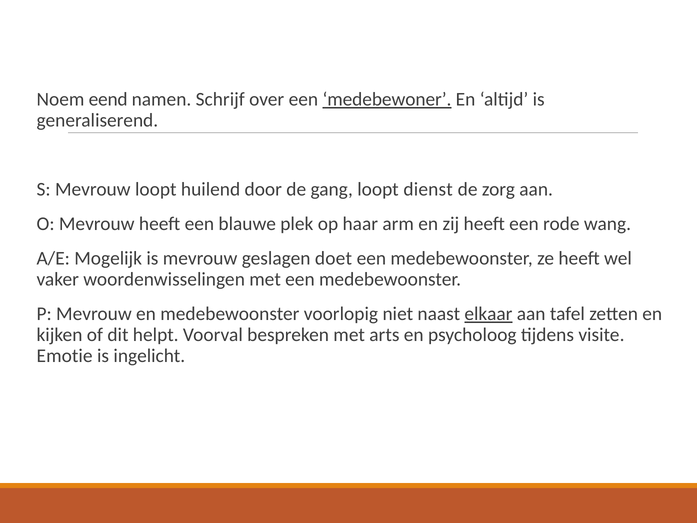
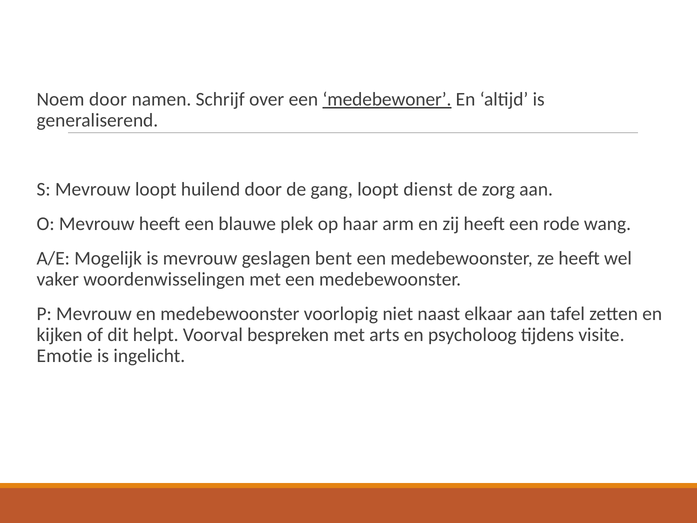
Noem eend: eend -> door (108, 99)
doet: doet -> bent (333, 258)
elkaar underline: present -> none (488, 314)
